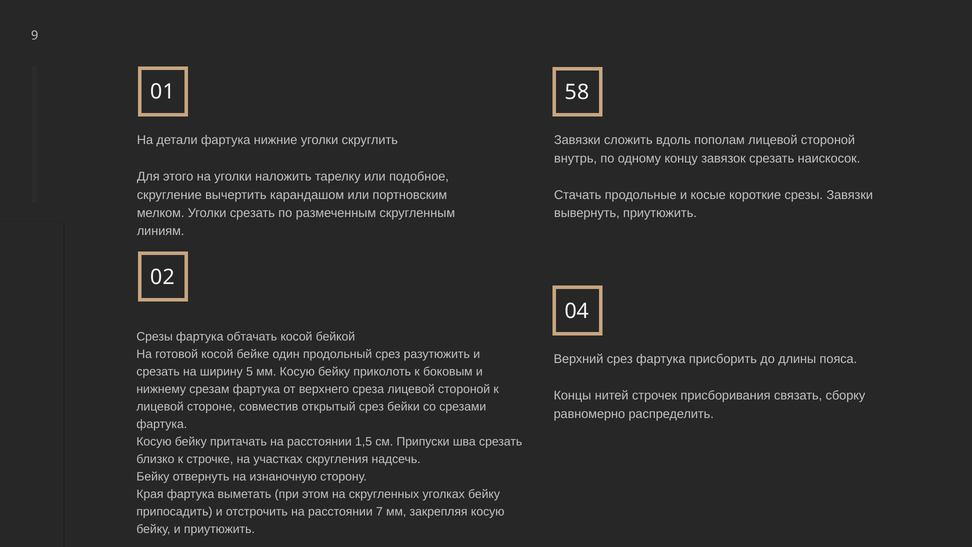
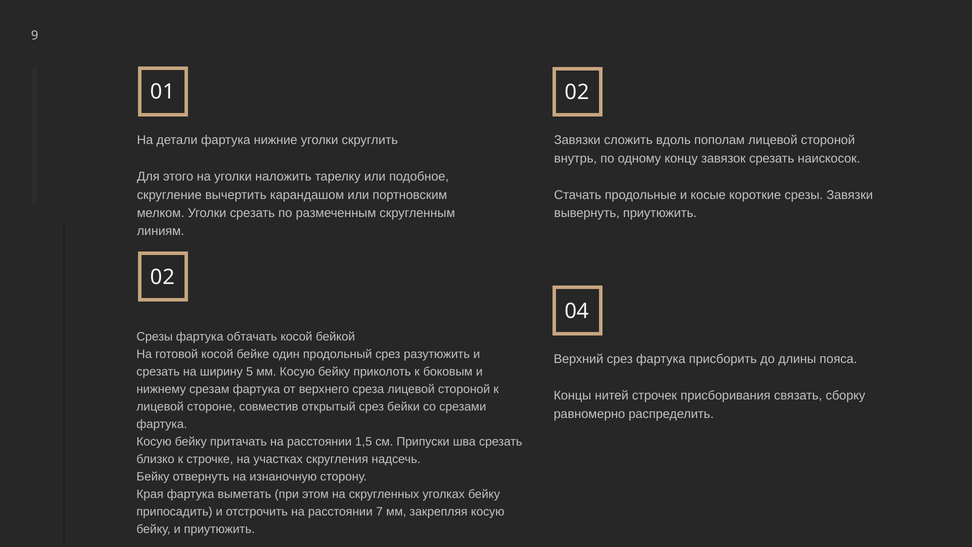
01 58: 58 -> 02 (577, 92)
